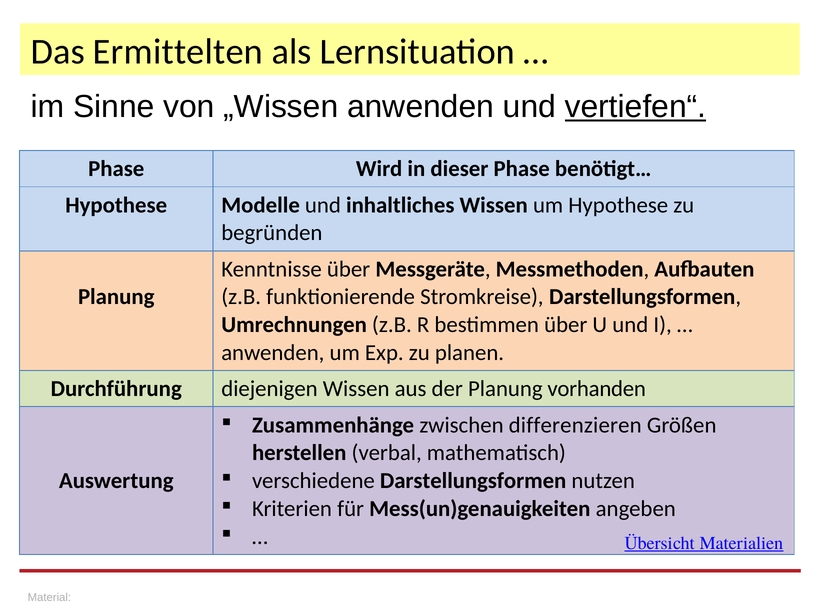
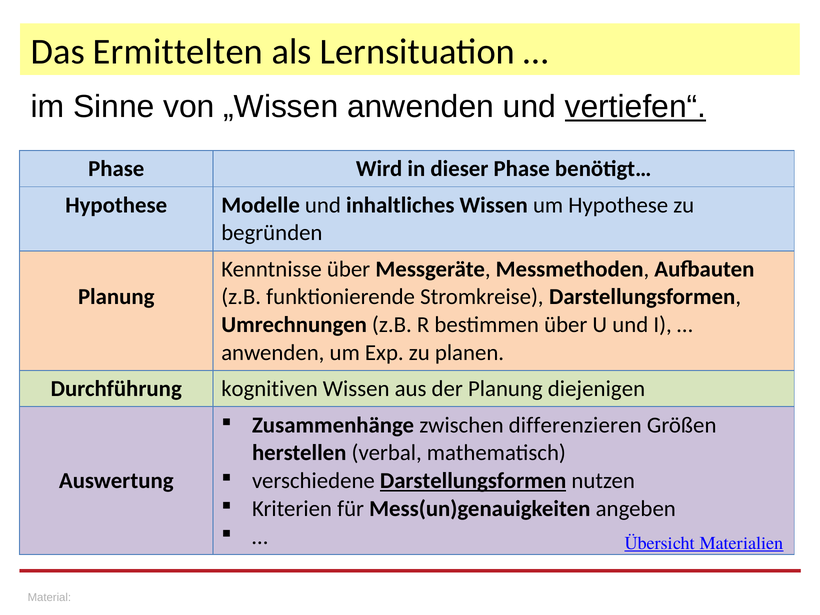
diejenigen: diejenigen -> kognitiven (270, 389)
vorhanden: vorhanden -> diejenigen (596, 389)
Darstellungsformen underline: none -> present (473, 481)
